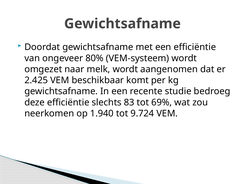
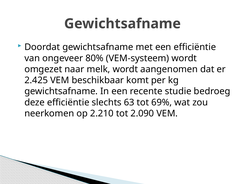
83: 83 -> 63 (129, 102)
1.940: 1.940 -> 2.210 (102, 113)
9.724: 9.724 -> 2.090 (142, 113)
